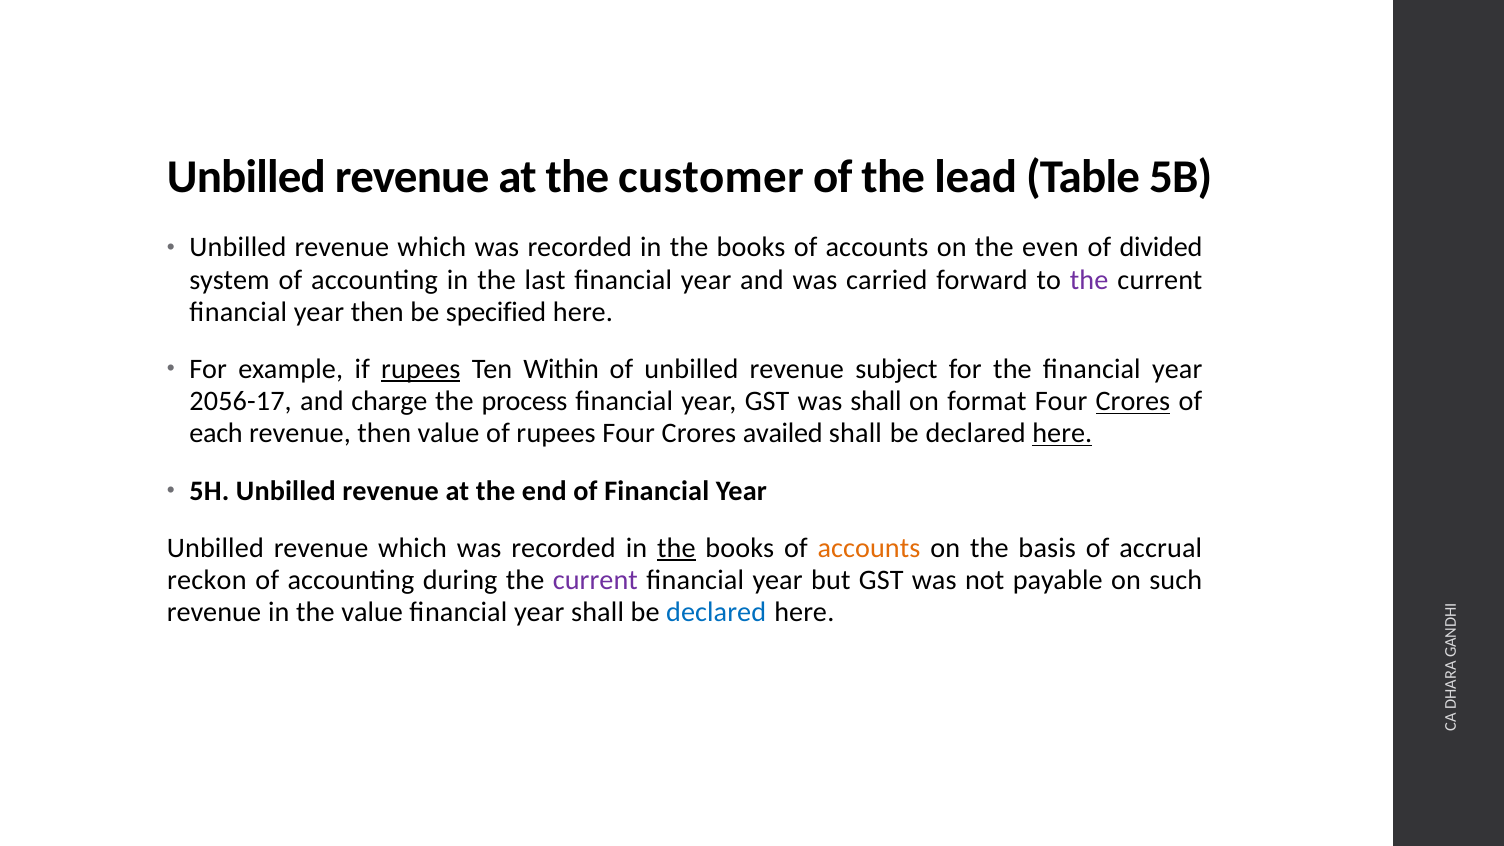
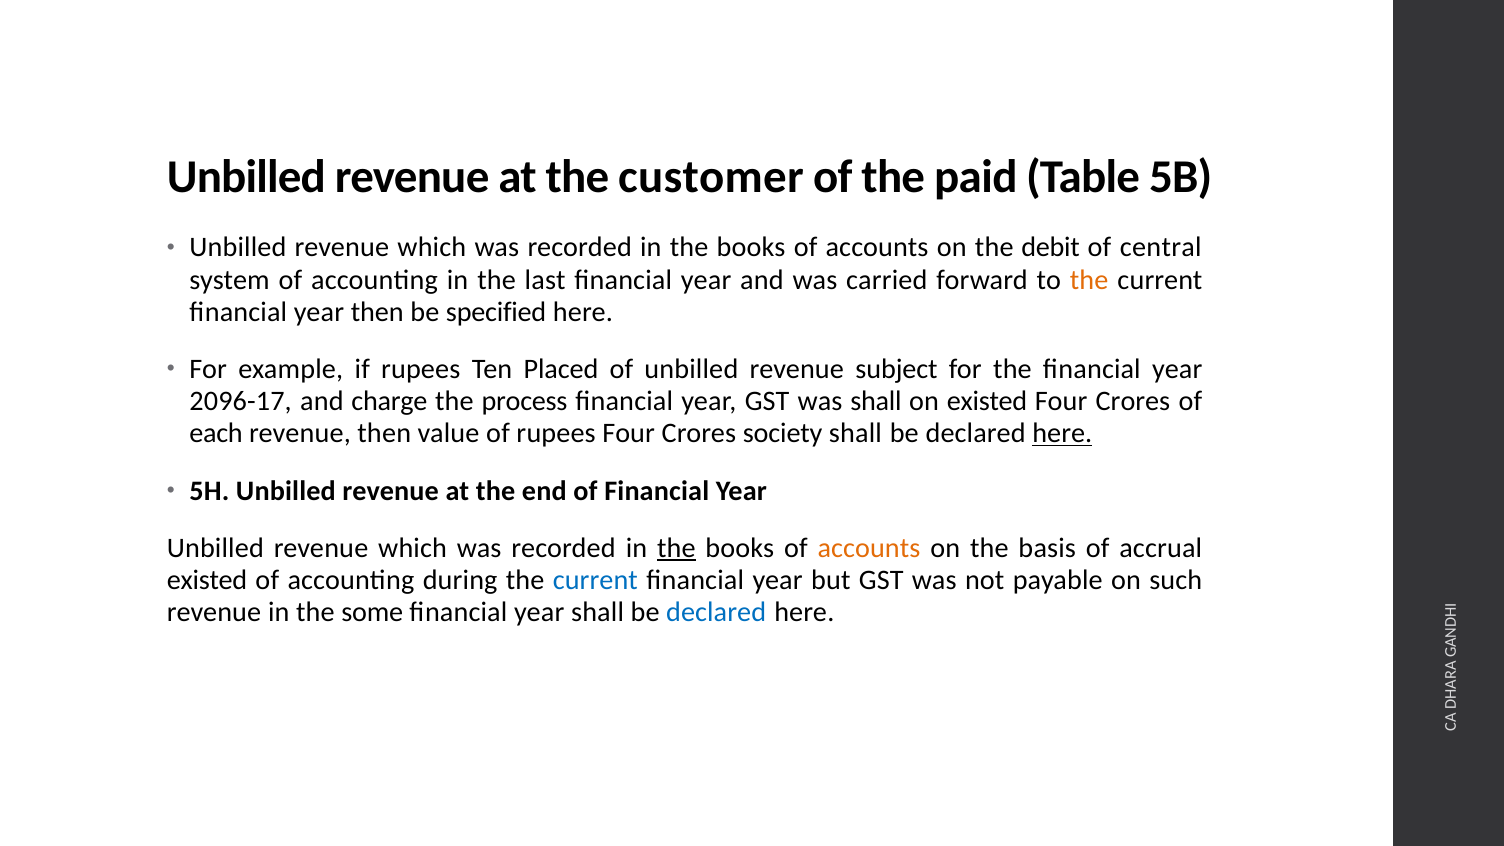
lead: lead -> paid (976, 177)
even: even -> debit (1051, 248)
divided: divided -> central (1161, 248)
the colour: purple -> orange (1089, 280)
rupees underline: present -> none (421, 369)
Within: Within -> Placed (561, 369)
2056-17: 2056-17 -> 2096-17 (241, 401)
on format: format -> existed (987, 401)
Crores underline: present -> none (1133, 401)
availed: availed -> society (783, 433)
reckon: reckon -> existed (207, 580)
current colour: purple -> blue (595, 580)
the value: value -> some (372, 612)
